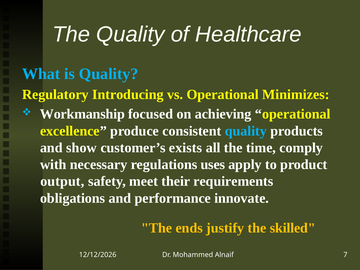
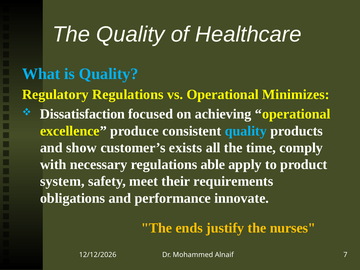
Regulatory Introducing: Introducing -> Regulations (128, 94)
Workmanship: Workmanship -> Dissatisfaction (82, 114)
uses: uses -> able (213, 165)
output: output -> system (62, 181)
skilled: skilled -> nurses (293, 228)
